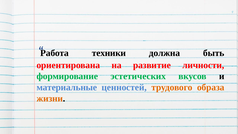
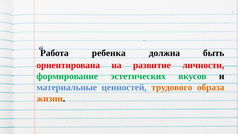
техники: техники -> ребенка (109, 53)
